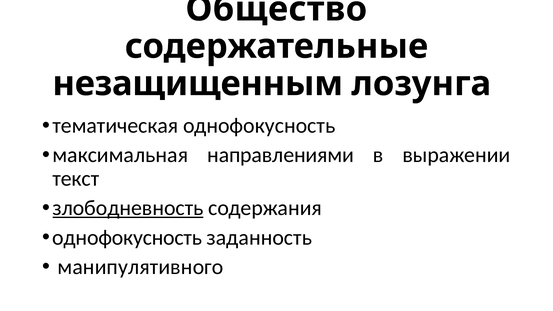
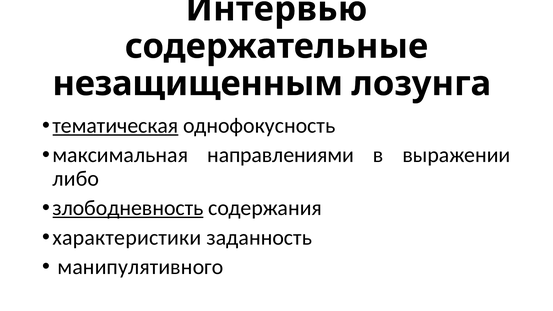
Общество: Общество -> Интервью (276, 9)
тематическая underline: none -> present (115, 126)
текст: текст -> либо (76, 179)
однофокусность: однофокусность -> характеристики (127, 238)
